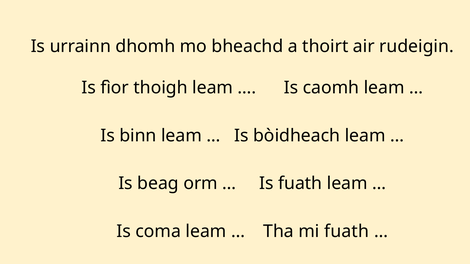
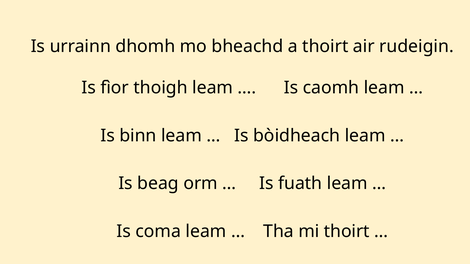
mi fuath: fuath -> thoirt (347, 232)
